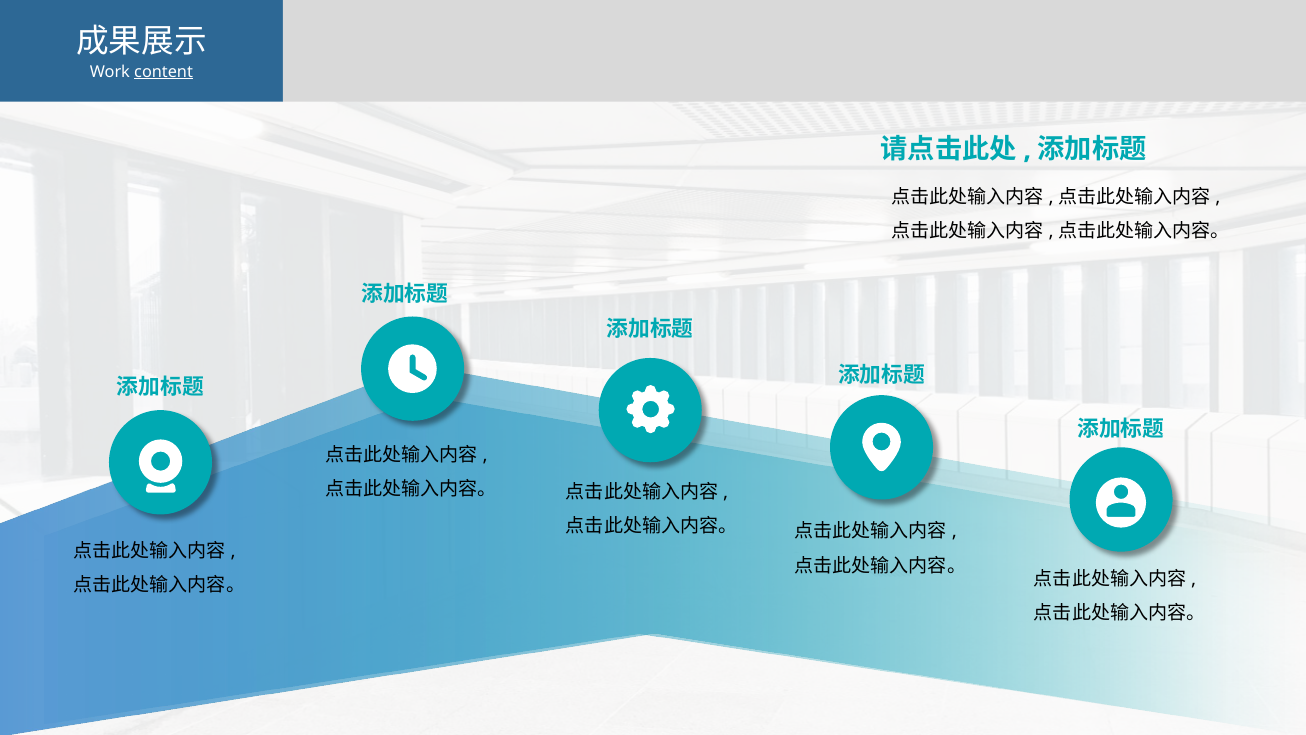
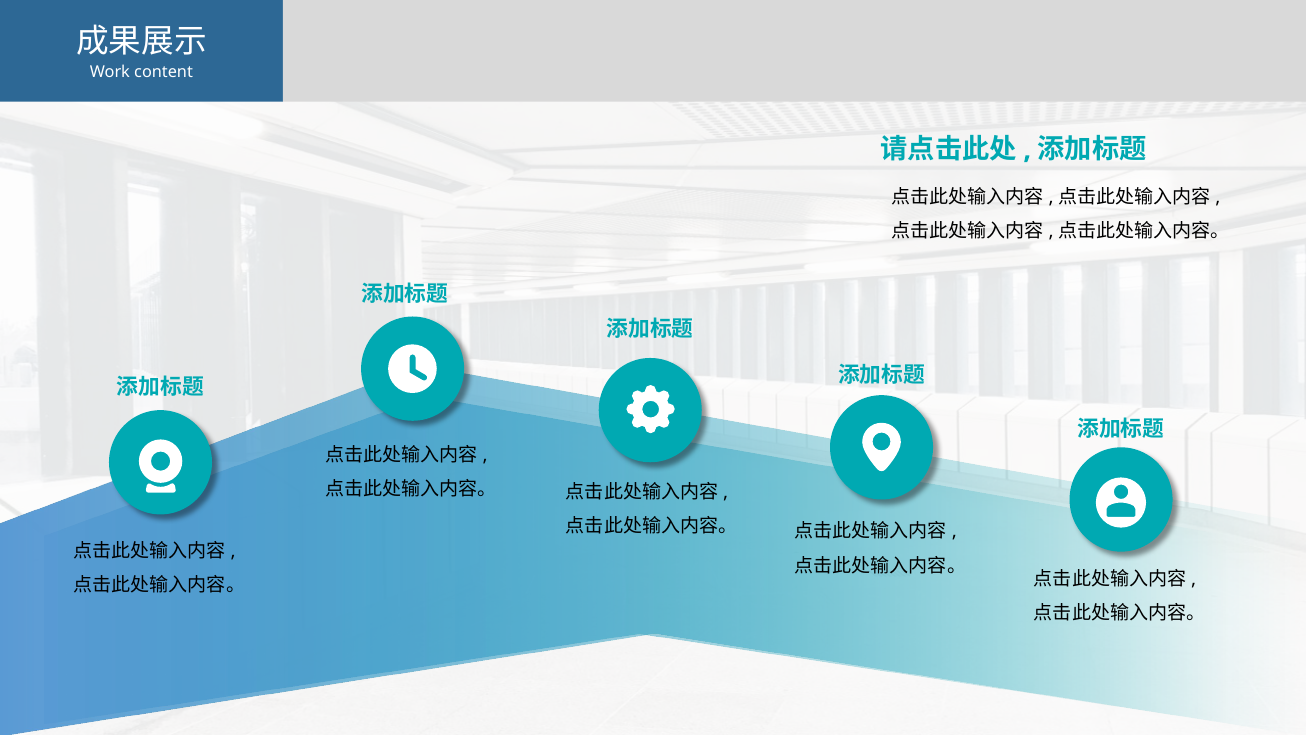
content underline: present -> none (164, 72)
